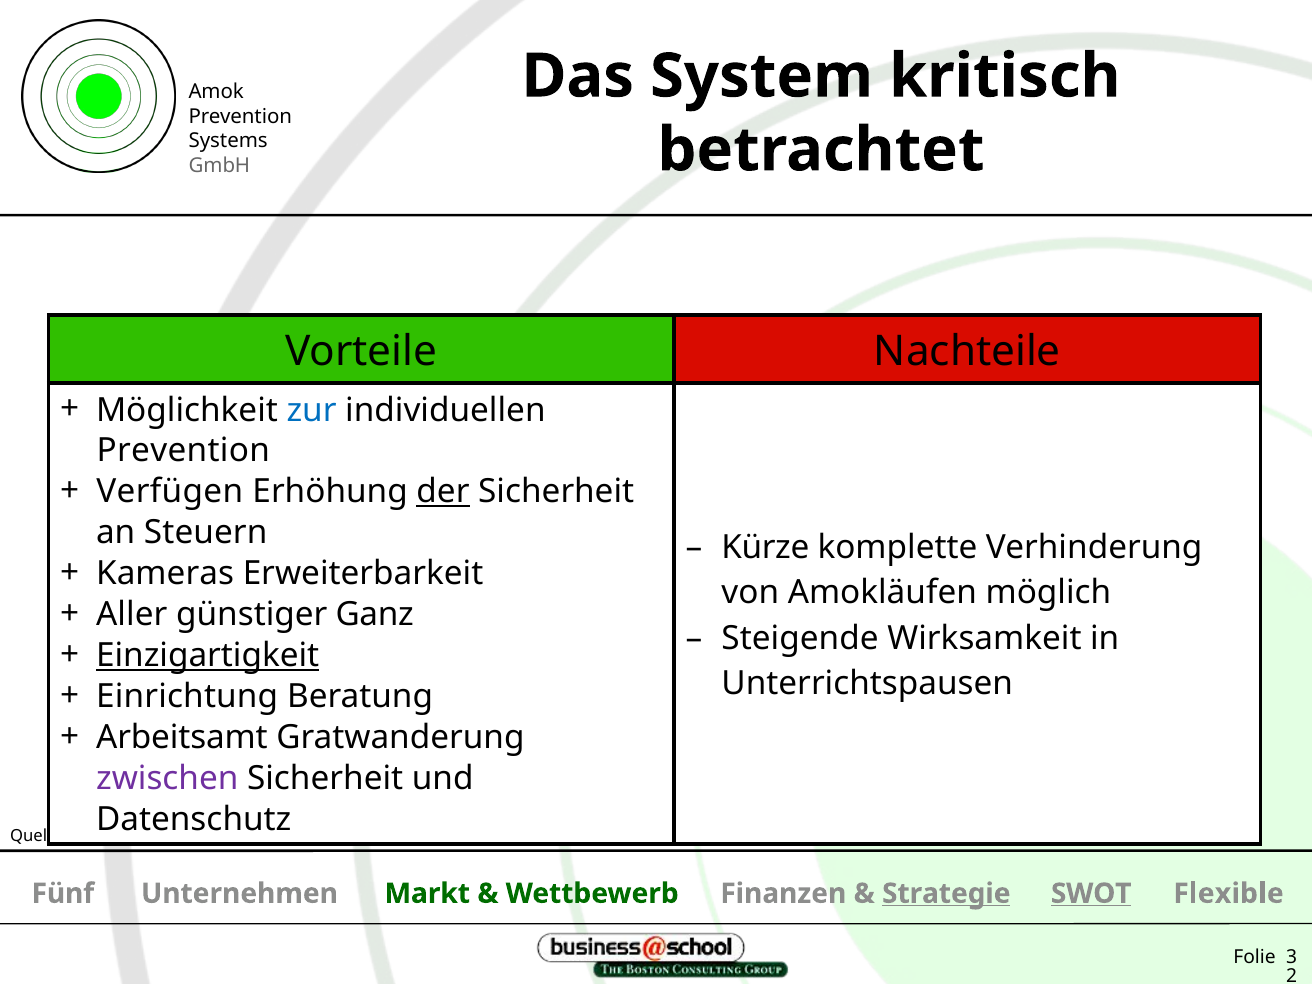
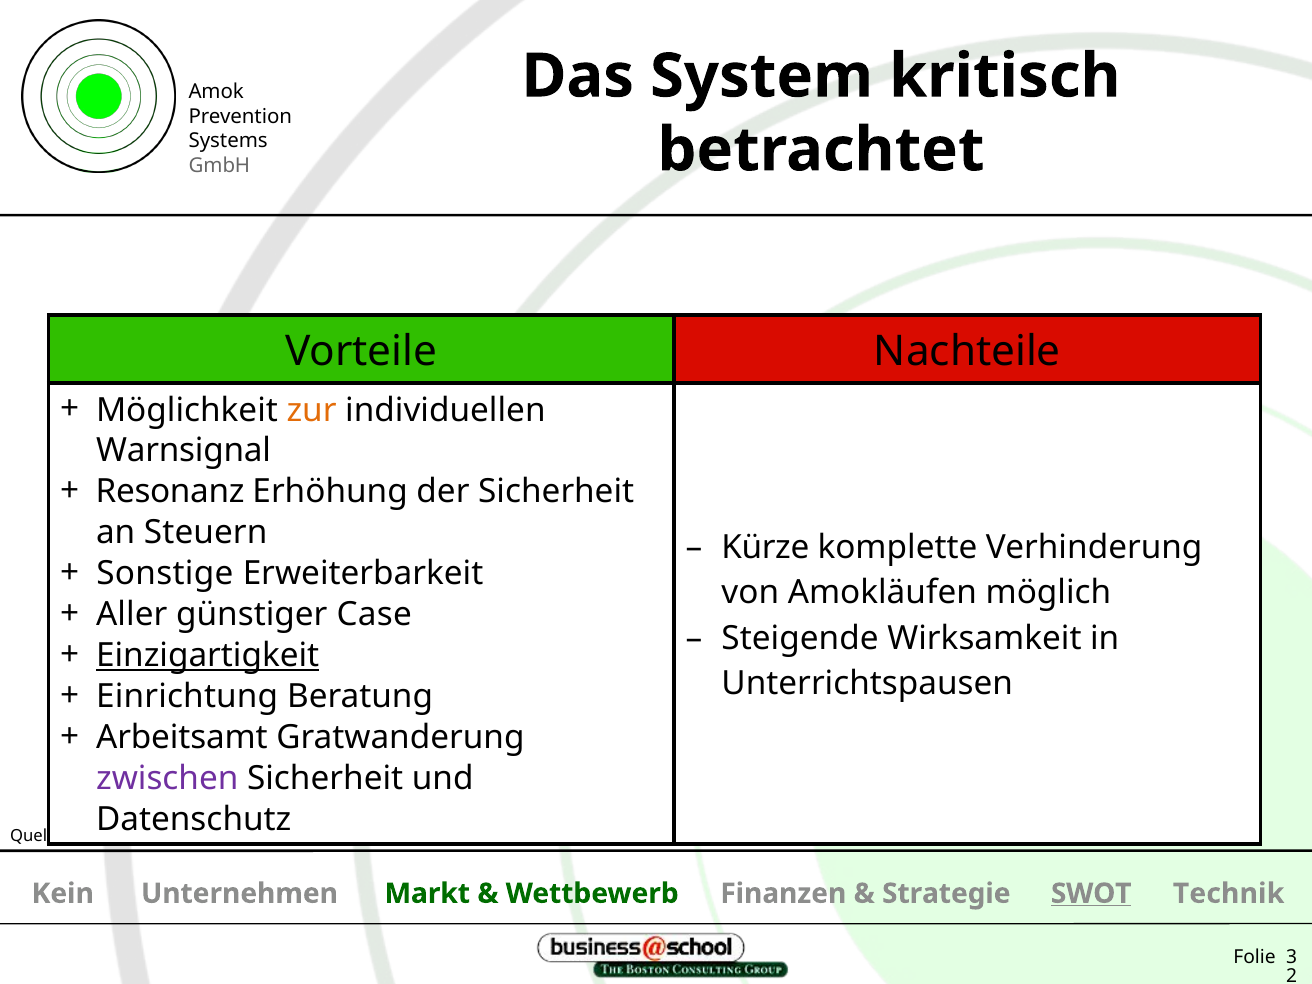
zur colour: blue -> orange (312, 410)
Prevention: Prevention -> Warnsignal (184, 451)
Verfügen: Verfügen -> Resonanz (170, 492)
der underline: present -> none (443, 492)
Kameras: Kameras -> Sonstige (165, 574)
Ganz: Ganz -> Case (374, 615)
Fünf: Fünf -> Kein (63, 893)
Strategie underline: present -> none (946, 893)
Flexible: Flexible -> Technik (1229, 893)
